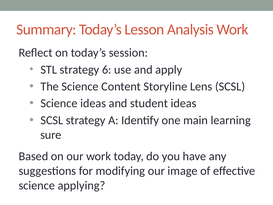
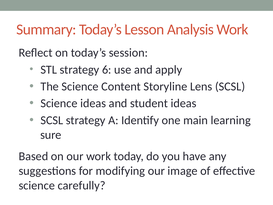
applying: applying -> carefully (82, 185)
